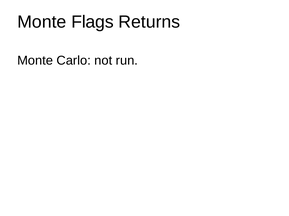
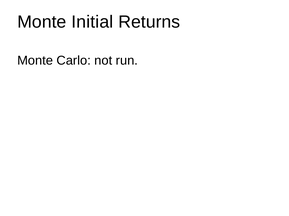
Flags: Flags -> Initial (92, 22)
